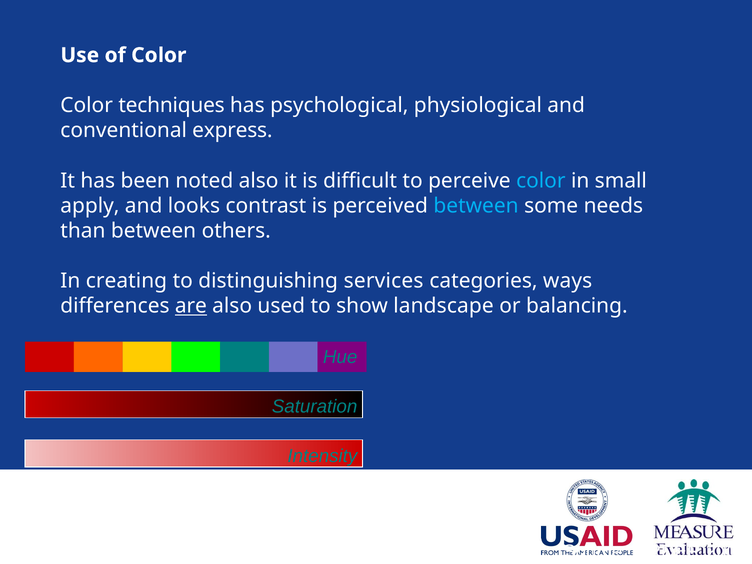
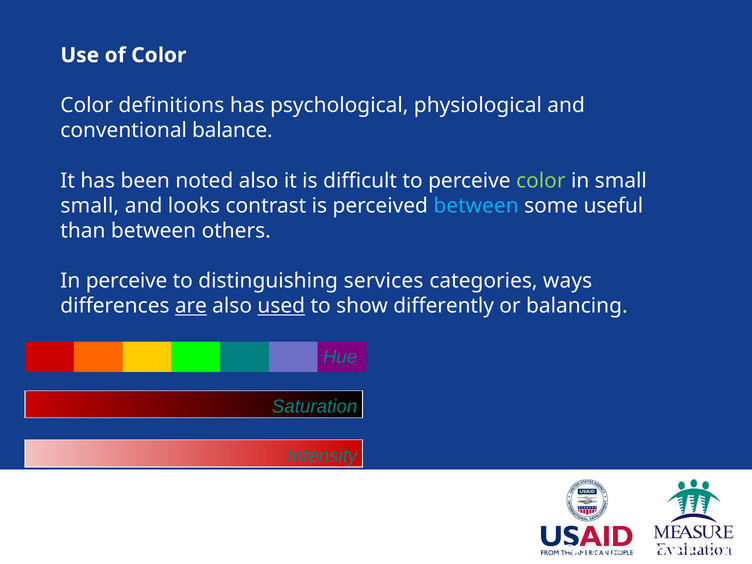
techniques: techniques -> definitions (171, 105)
express: express -> balance (232, 131)
color colour: light blue -> light green (541, 181)
apply: apply -> small (90, 206)
needs: needs -> useful (613, 206)
In creating: creating -> perceive (127, 281)
used underline: none -> present (281, 306)
landscape: landscape -> differently (444, 306)
